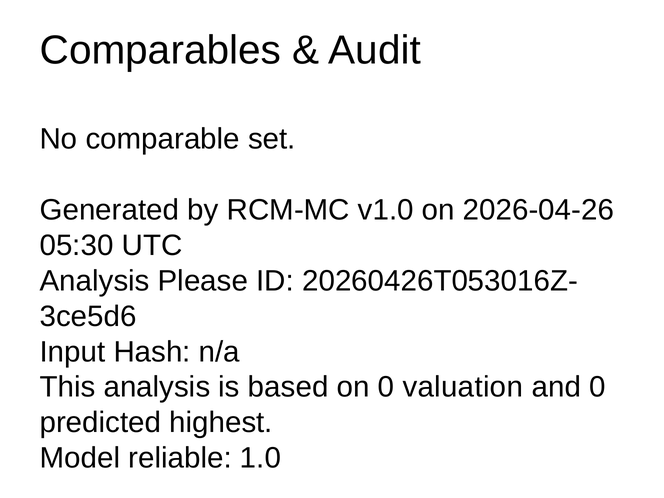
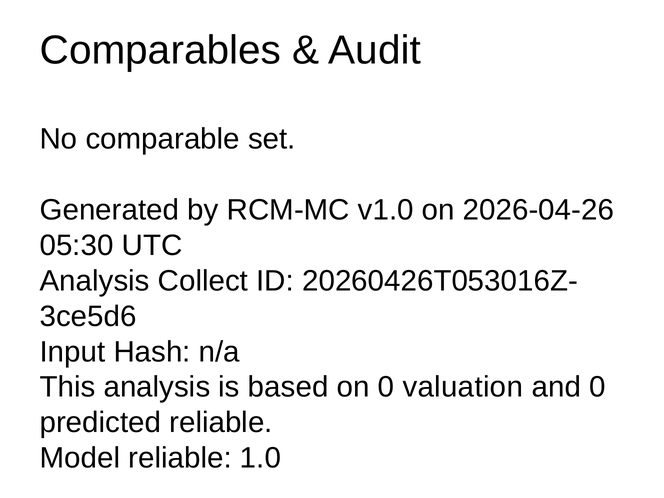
Please: Please -> Collect (203, 281)
predicted highest: highest -> reliable (221, 423)
